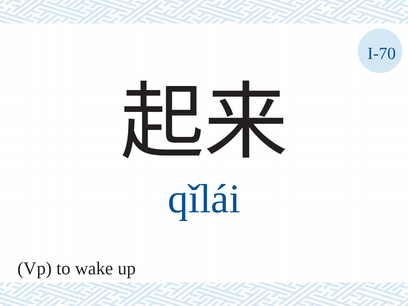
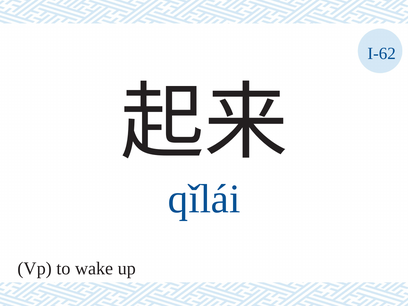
I-70: I-70 -> I-62 (382, 53)
